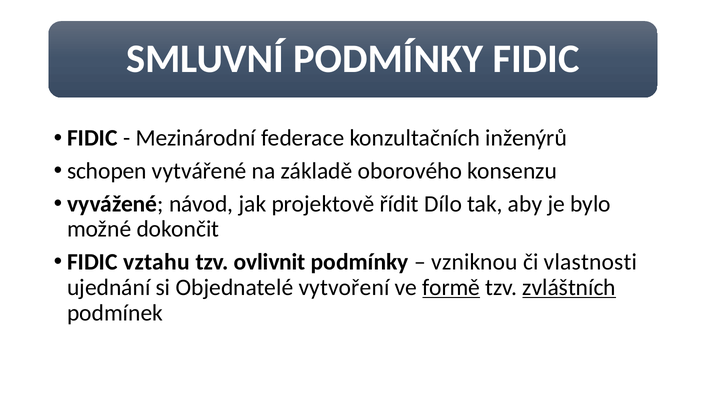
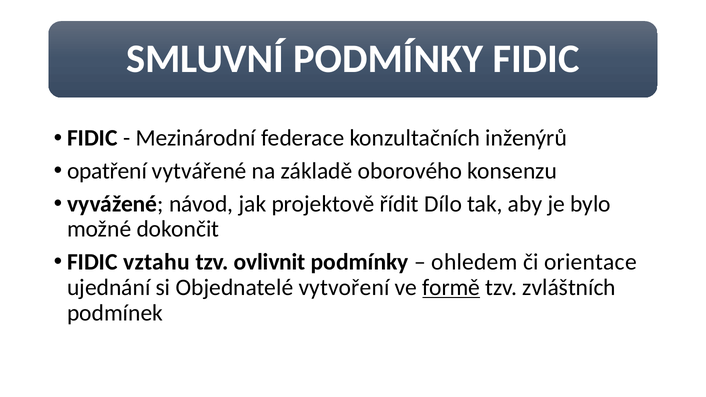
schopen: schopen -> opatření (107, 171)
vzniknou: vzniknou -> ohledem (474, 262)
vlastnosti: vlastnosti -> orientace (590, 262)
zvláštních underline: present -> none (569, 287)
